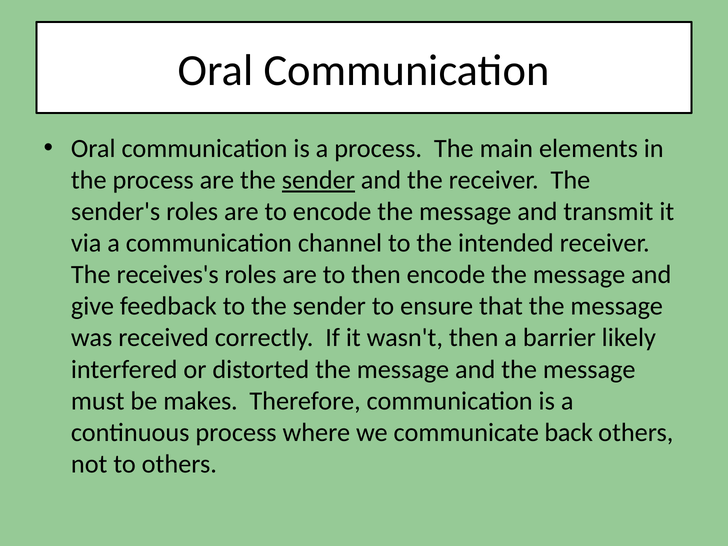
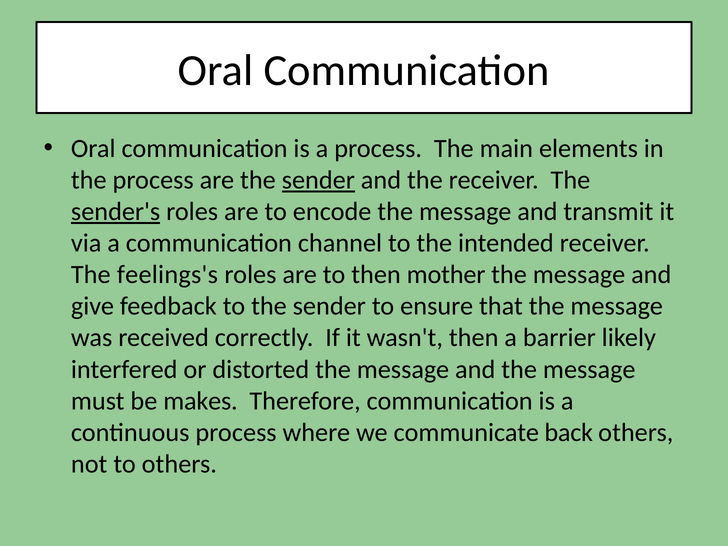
sender's underline: none -> present (116, 212)
receives's: receives's -> feelings's (167, 275)
then encode: encode -> mother (446, 275)
